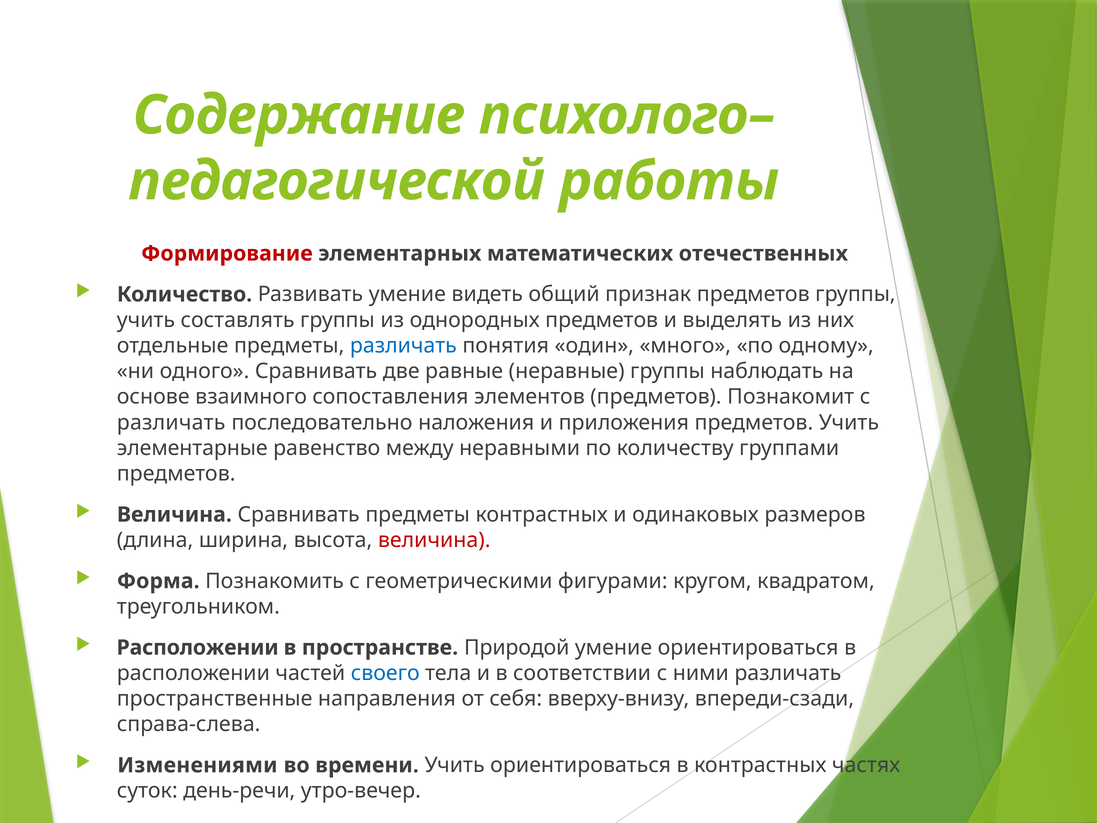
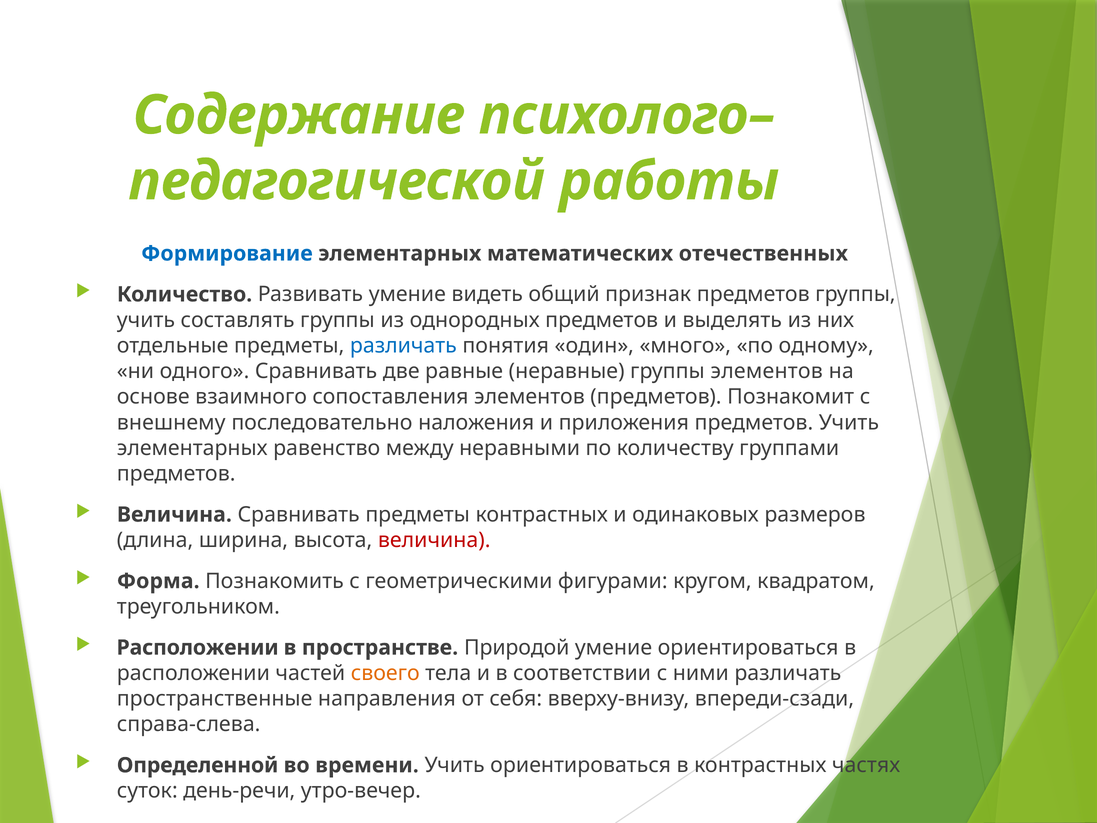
Формирование colour: red -> blue (227, 253)
группы наблюдать: наблюдать -> элементов (767, 371)
различать: различать -> внешнему (171, 422)
элементарные: элементарные -> элементарных (192, 448)
своего colour: blue -> orange (385, 673)
Изменениями: Изменениями -> Определенной (198, 765)
